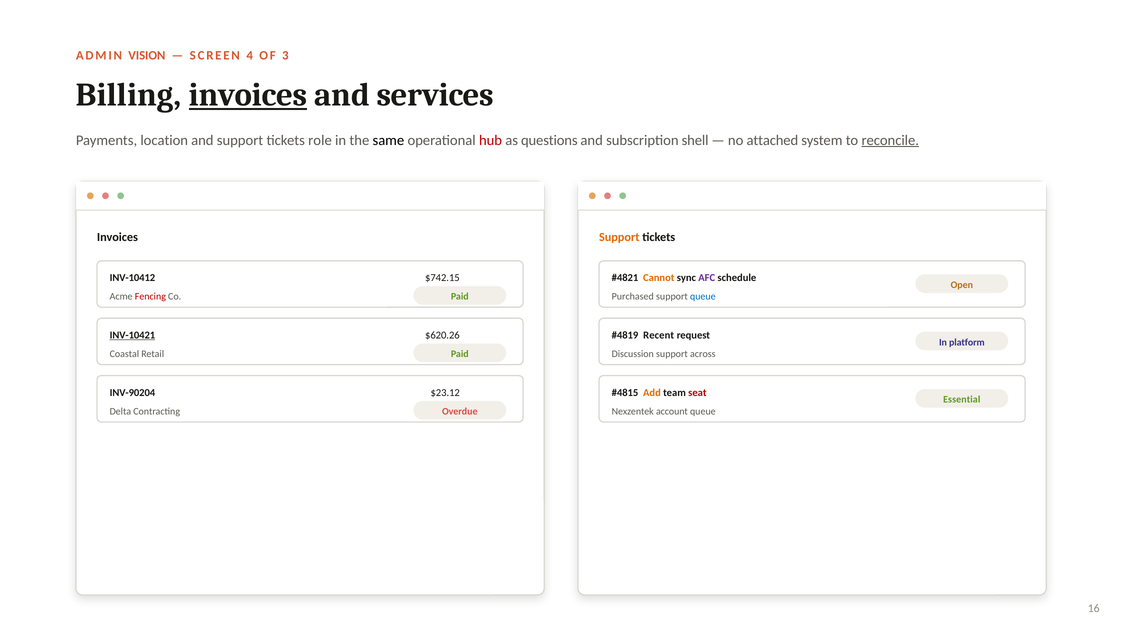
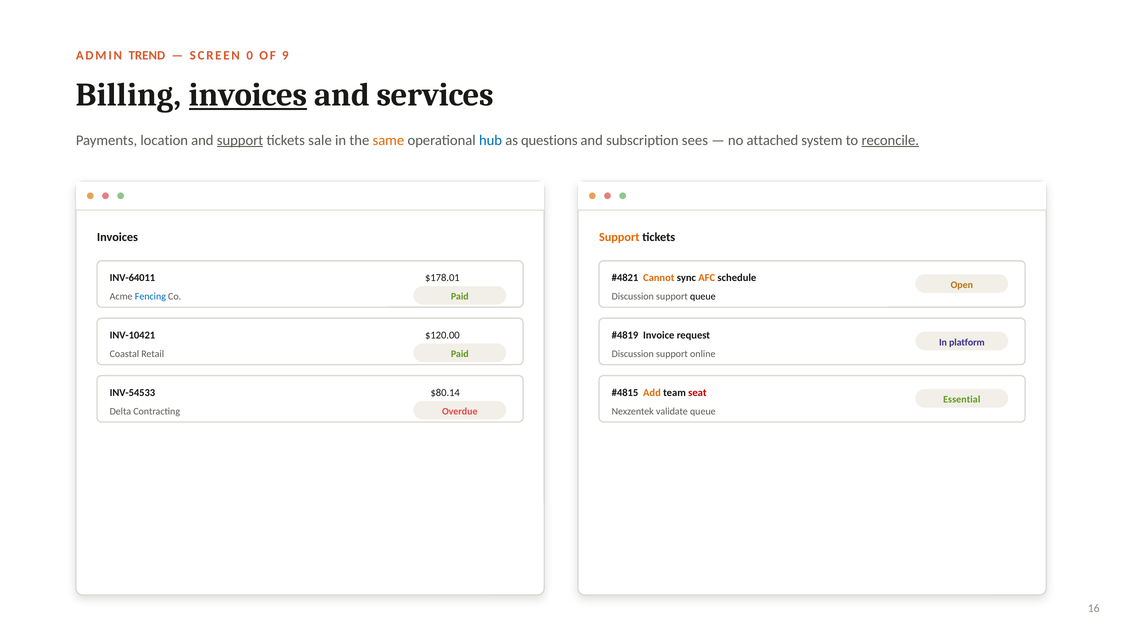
VISION: VISION -> TREND (147, 56)
4: 4 -> 0 (250, 56)
3: 3 -> 9 (285, 56)
support underline: none -> present (240, 140)
role: role -> sale (320, 140)
same colour: black -> orange (388, 140)
hub colour: red -> blue (491, 140)
shell: shell -> sees (695, 140)
INV-10412: INV-10412 -> INV-64011 (132, 278)
$742.15: $742.15 -> $178.01 (442, 278)
AFC colour: purple -> orange (707, 278)
Fencing colour: red -> blue (150, 297)
Purchased: Purchased -> Discussion (633, 297)
queue colour: blue -> black (703, 297)
INV-10421 underline: present -> none (132, 335)
$620.26: $620.26 -> $120.00 (442, 335)
Recent: Recent -> Invoice (659, 335)
across: across -> online (703, 354)
INV-90204: INV-90204 -> INV-54533 (132, 392)
$23.12: $23.12 -> $80.14 (445, 392)
account: account -> validate (672, 411)
